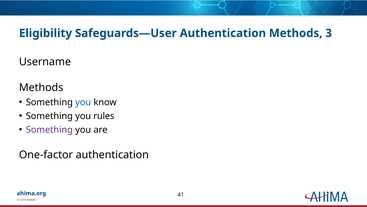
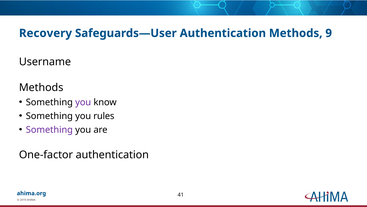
Eligibility: Eligibility -> Recovery (45, 33)
3: 3 -> 9 (329, 33)
you colour: blue -> purple (83, 102)
